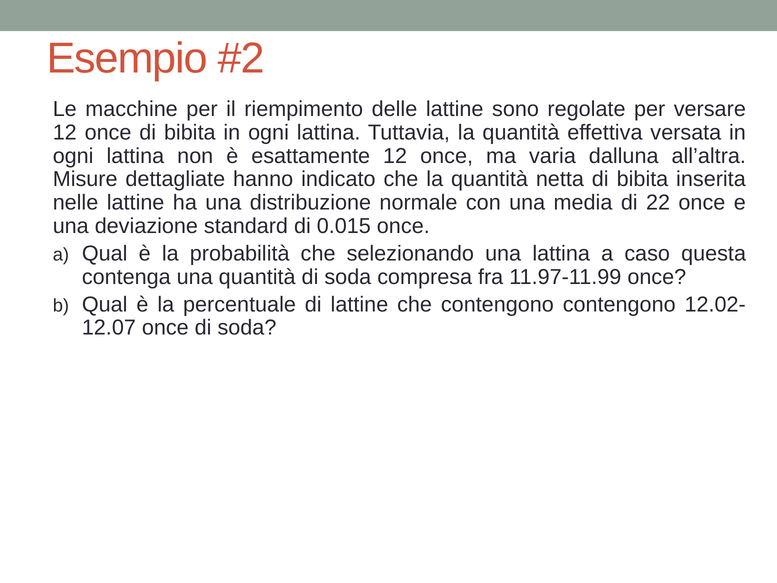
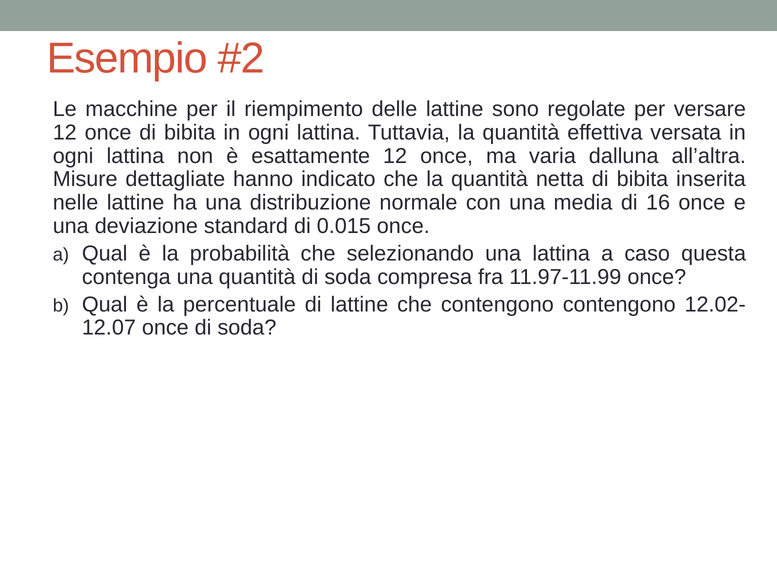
22: 22 -> 16 (658, 203)
